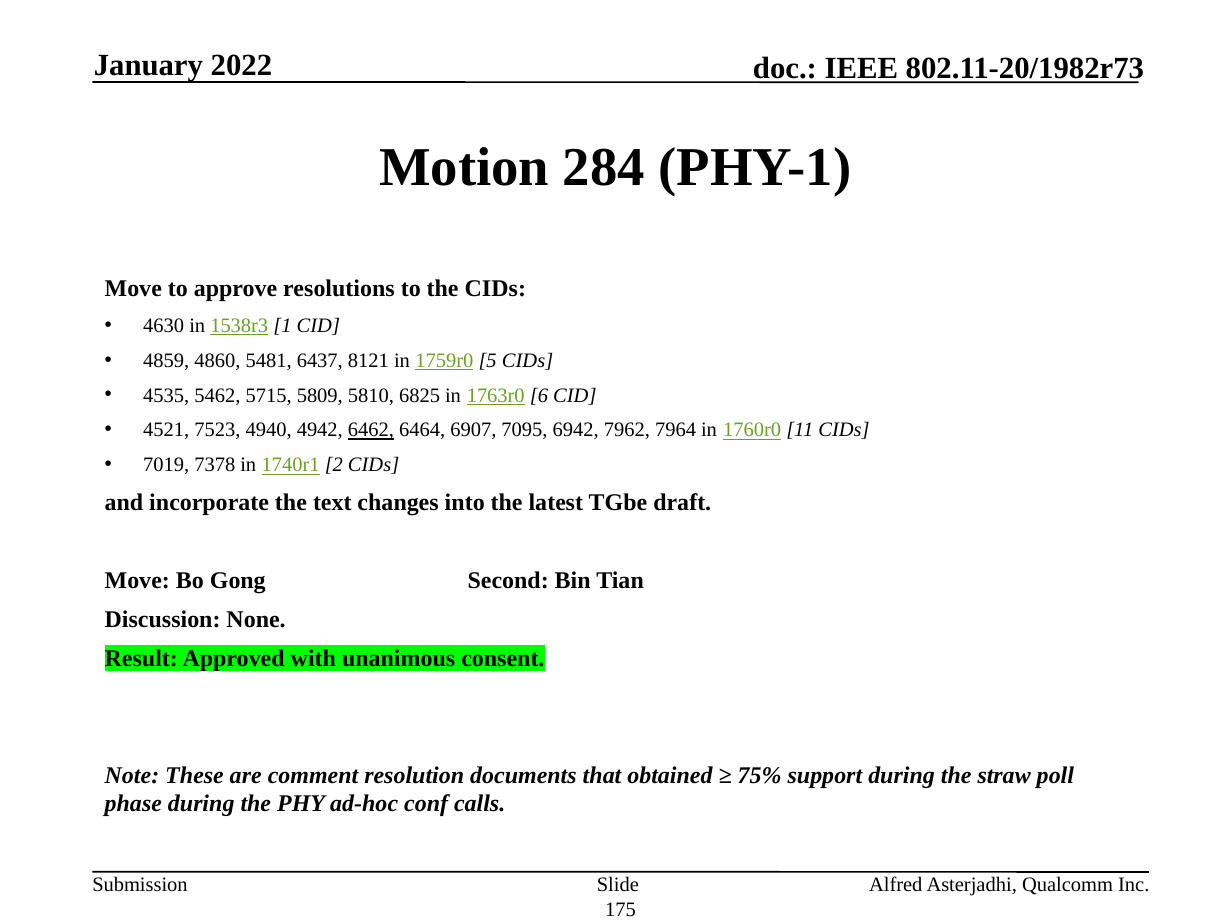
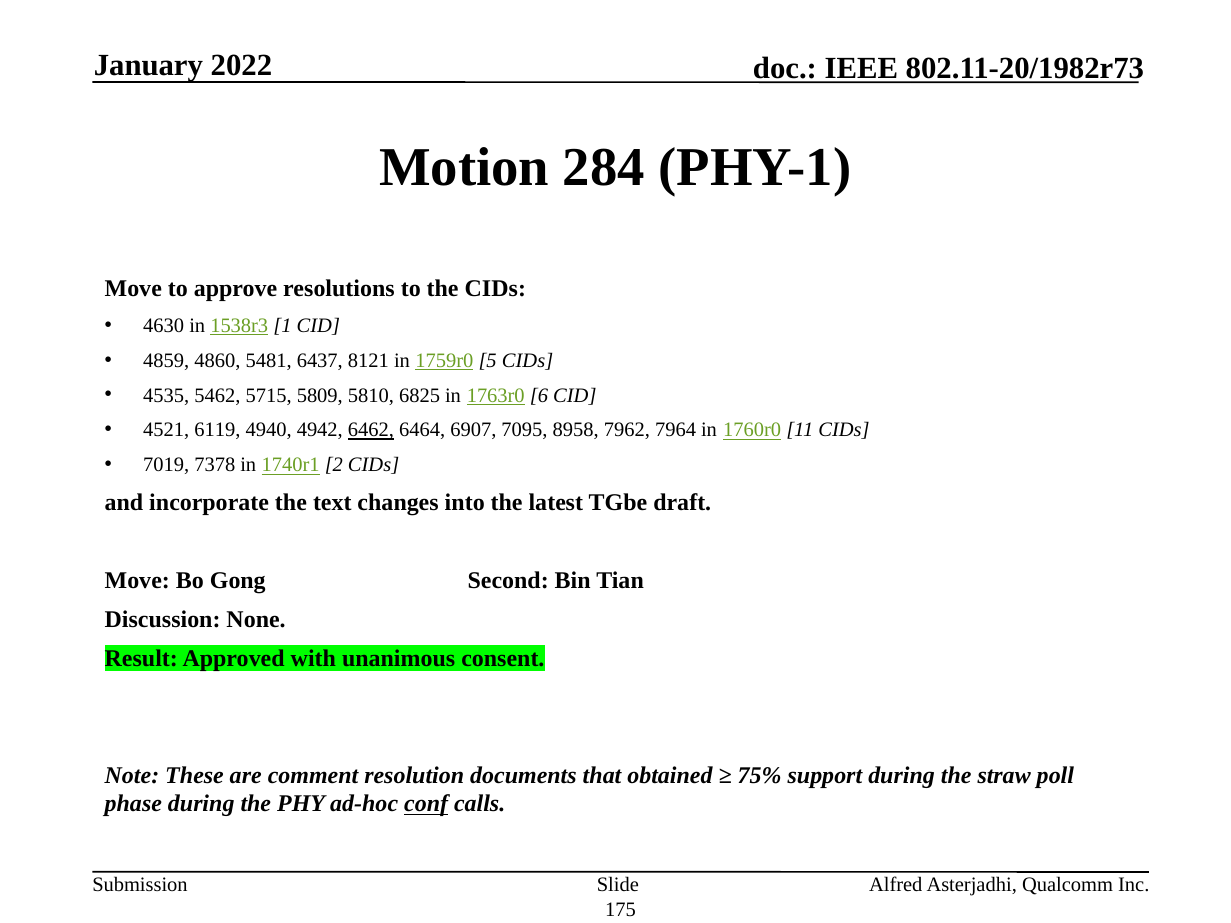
7523: 7523 -> 6119 (217, 430)
6942: 6942 -> 8958 (576, 430)
conf underline: none -> present (426, 804)
